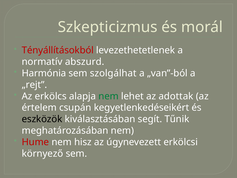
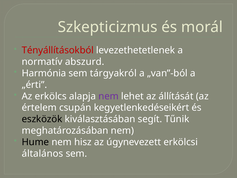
szolgálhat: szolgálhat -> tárgyakról (113, 73)
„rejt: „rejt -> „érti (34, 85)
nem colour: green -> purple (109, 96)
adottak: adottak -> állítását (176, 96)
Hume colour: red -> black (35, 142)
környező: környező -> általános (42, 153)
